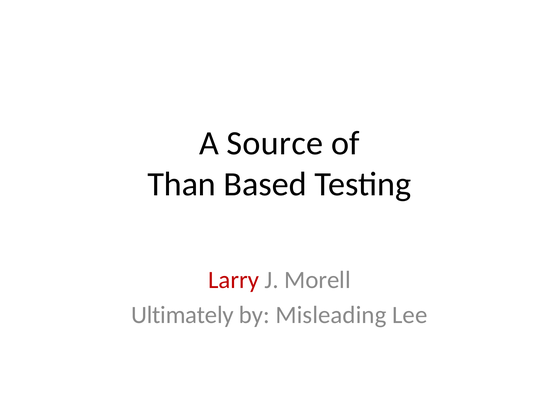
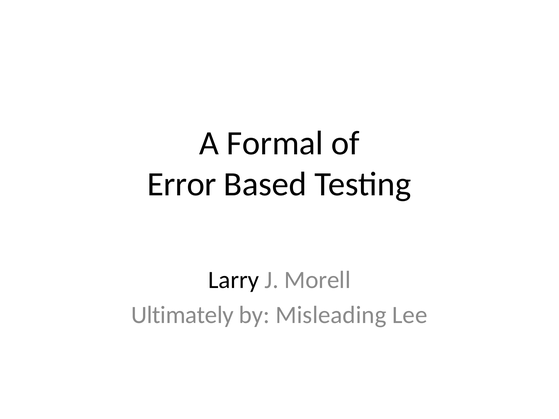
Source: Source -> Formal (275, 143)
Than: Than -> Error (182, 184)
Larry colour: red -> black (234, 280)
